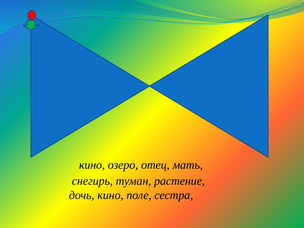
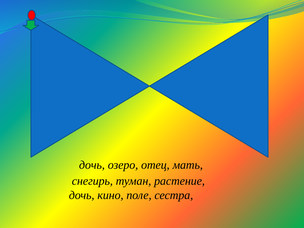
кино: кино -> дочь (92, 165)
